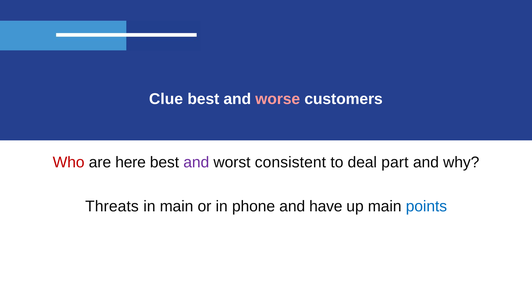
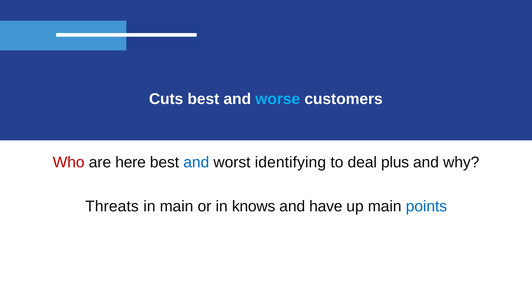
Clue: Clue -> Cuts (166, 99)
worse colour: pink -> light blue (278, 99)
and colour: purple -> blue (196, 162)
consistent: consistent -> identifying (290, 162)
part: part -> plus (395, 162)
phone: phone -> knows (254, 206)
